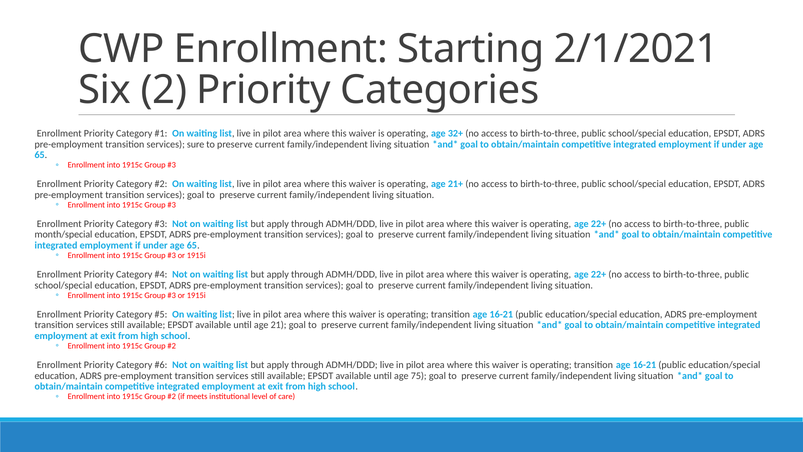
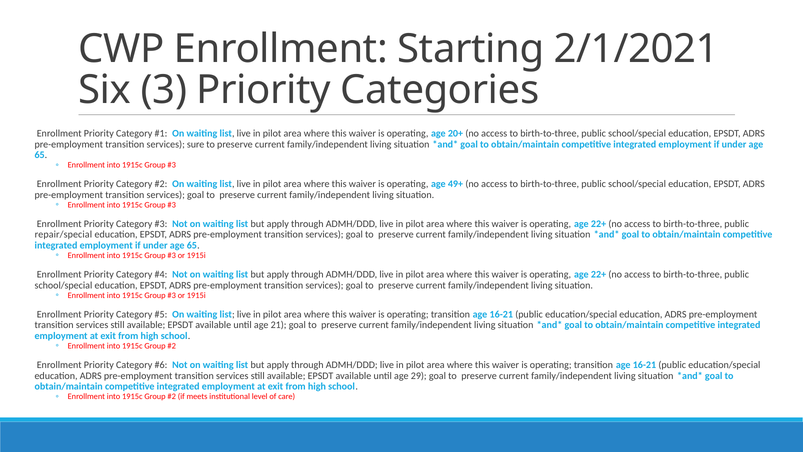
2: 2 -> 3 (164, 90)
32+: 32+ -> 20+ (455, 133)
21+: 21+ -> 49+ (455, 184)
month/special: month/special -> repair/special (63, 235)
75: 75 -> 29 (419, 375)
